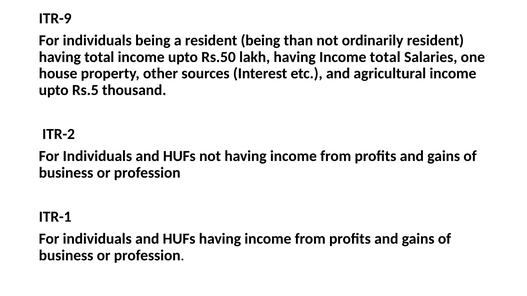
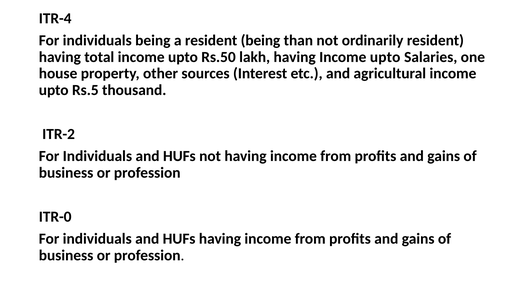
ITR-9: ITR-9 -> ITR-4 (55, 18)
having Income total: total -> upto (385, 57)
ITR-1: ITR-1 -> ITR-0 (55, 217)
